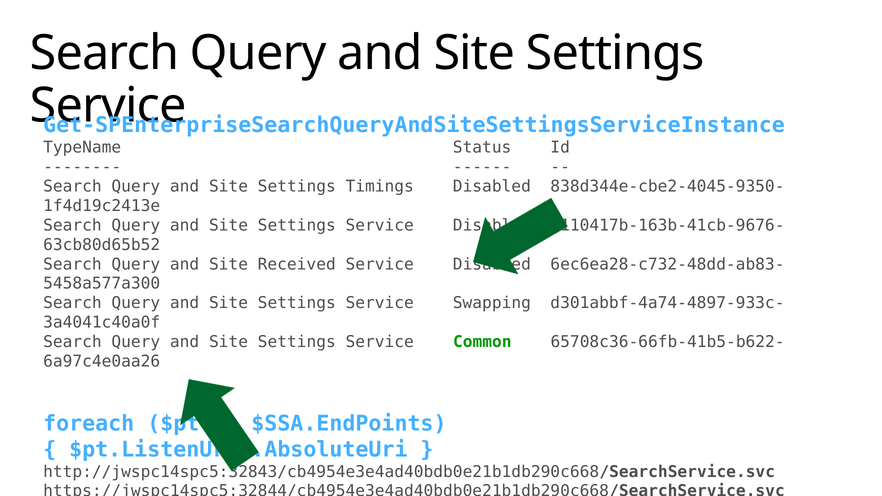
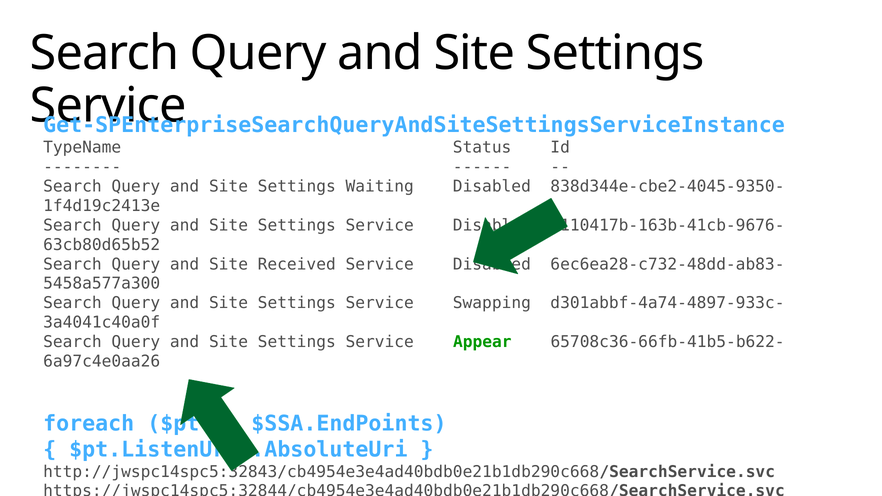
Timings: Timings -> Waiting (380, 186)
Common: Common -> Appear (482, 342)
